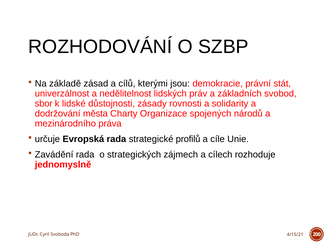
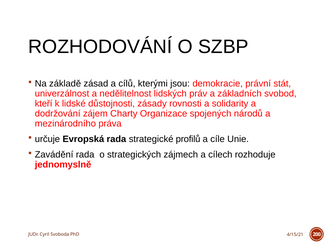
sbor: sbor -> kteří (44, 104)
města: města -> zájem (95, 114)
